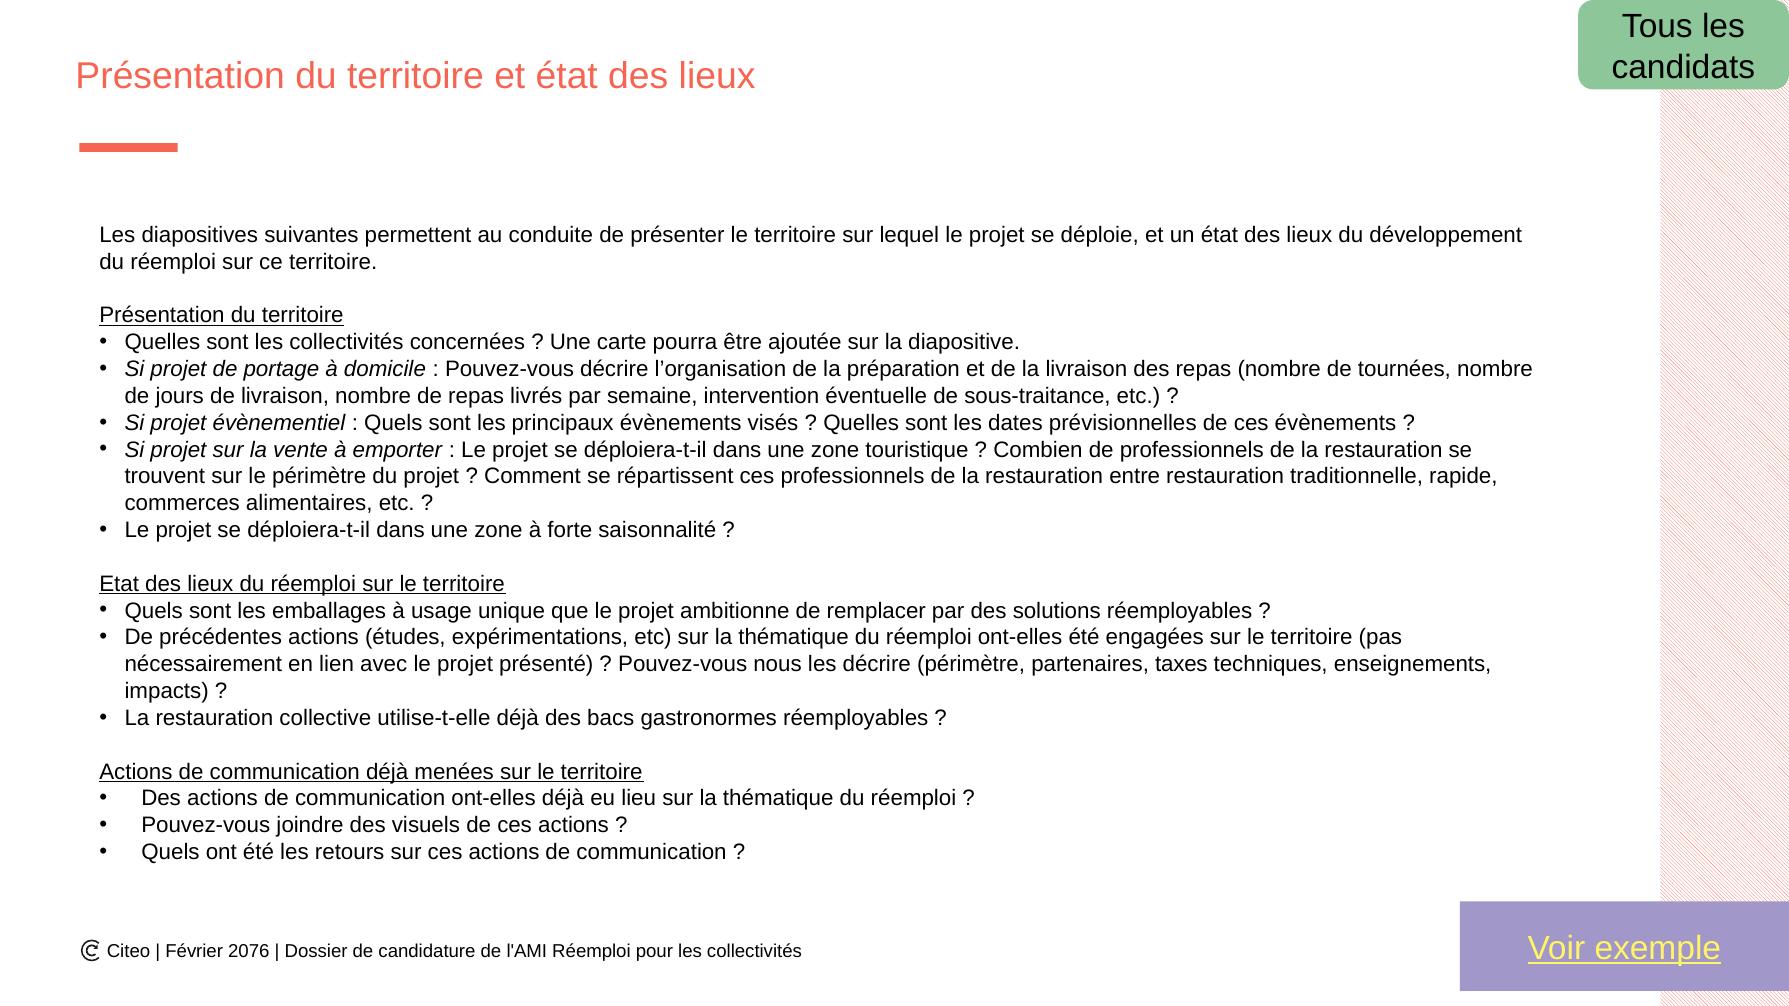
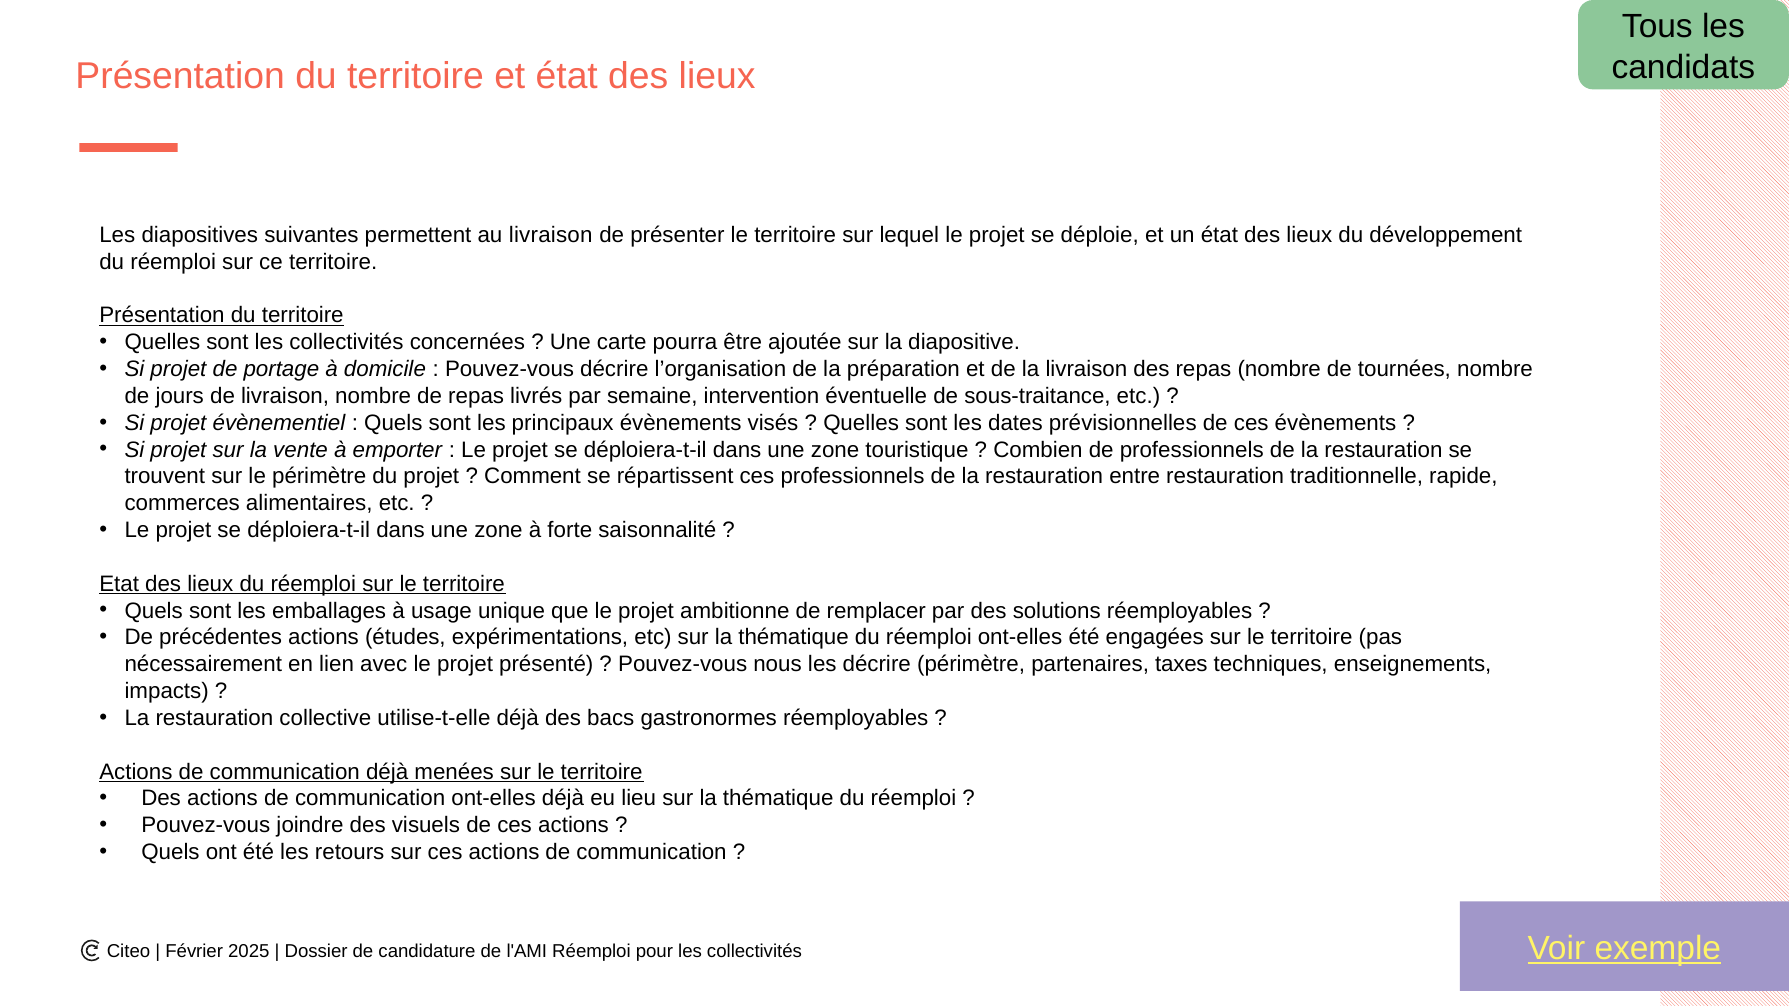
au conduite: conduite -> livraison (551, 235)
2076: 2076 -> 2025 (249, 952)
